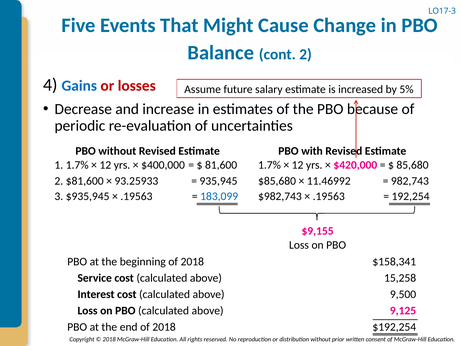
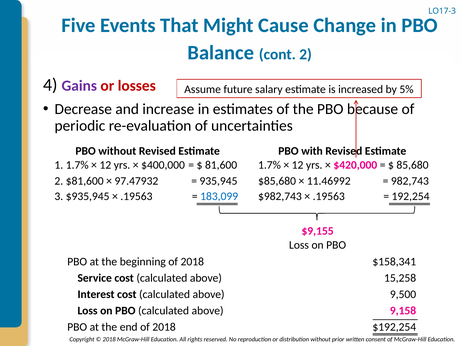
Gains colour: blue -> purple (79, 86)
93.25933: 93.25933 -> 97.47932 (136, 181)
9,125: 9,125 -> 9,158 (403, 311)
